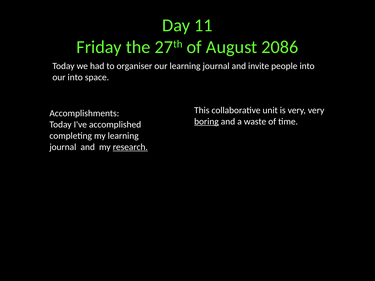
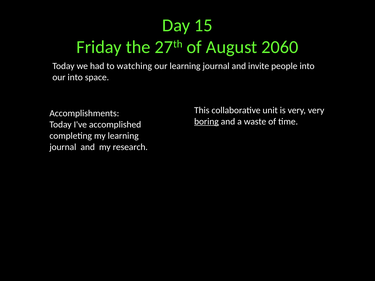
11: 11 -> 15 (203, 25)
2086: 2086 -> 2060 (280, 47)
organiser: organiser -> watching (134, 66)
research underline: present -> none (130, 147)
